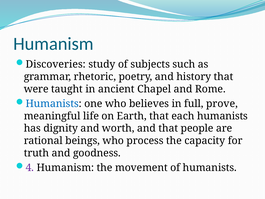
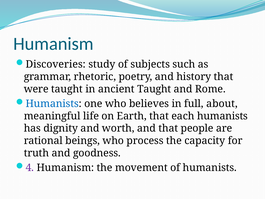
ancient Chapel: Chapel -> Taught (154, 89)
prove: prove -> about (222, 103)
